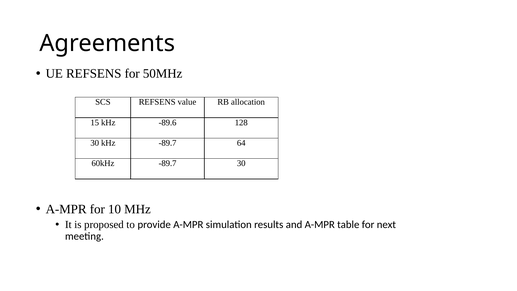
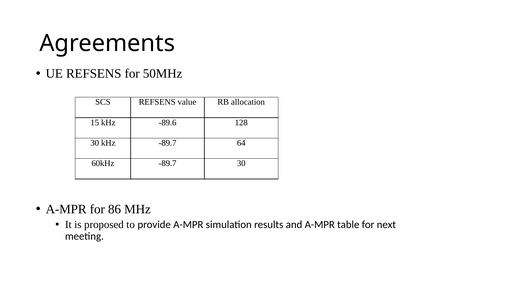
10: 10 -> 86 (115, 209)
